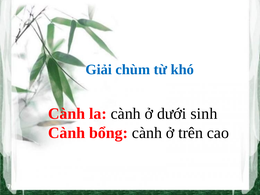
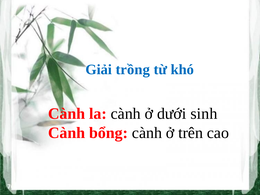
chùm: chùm -> trồng (133, 69)
